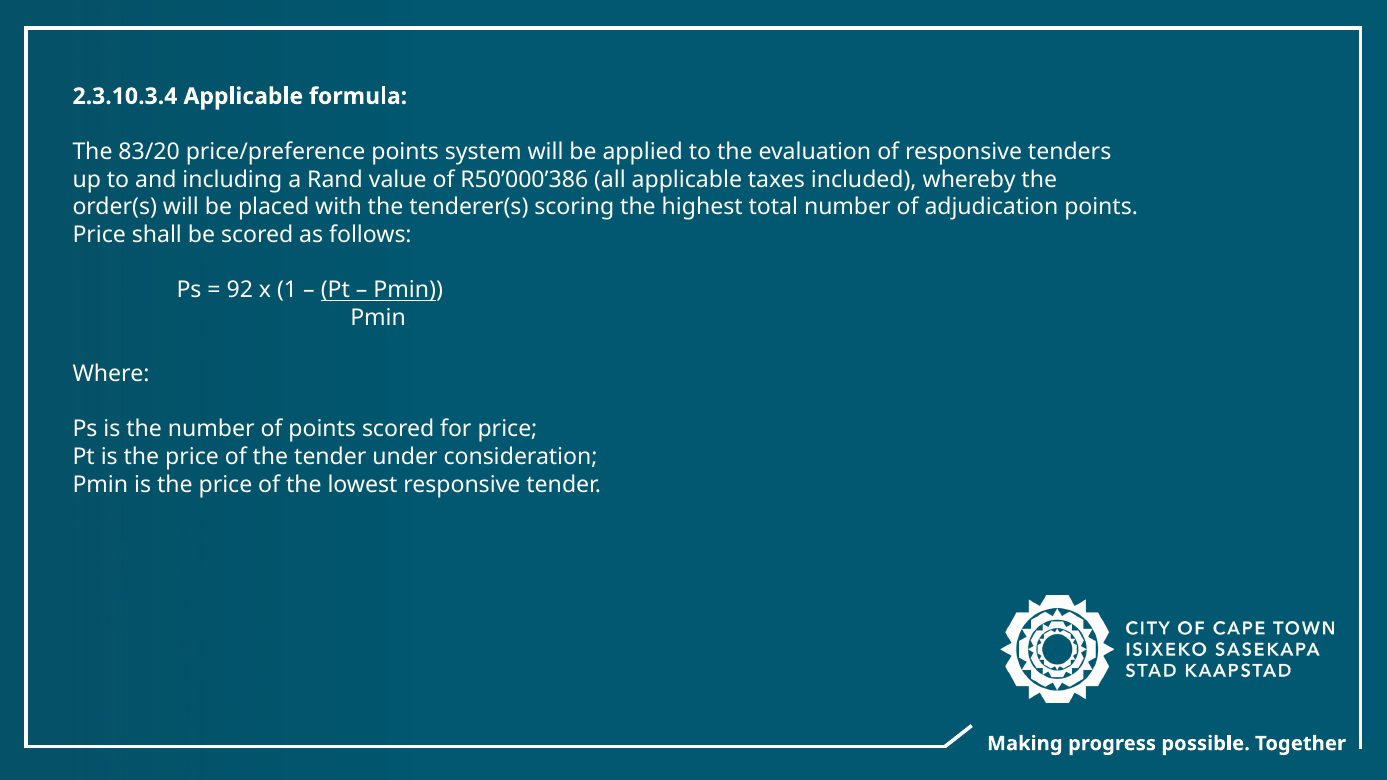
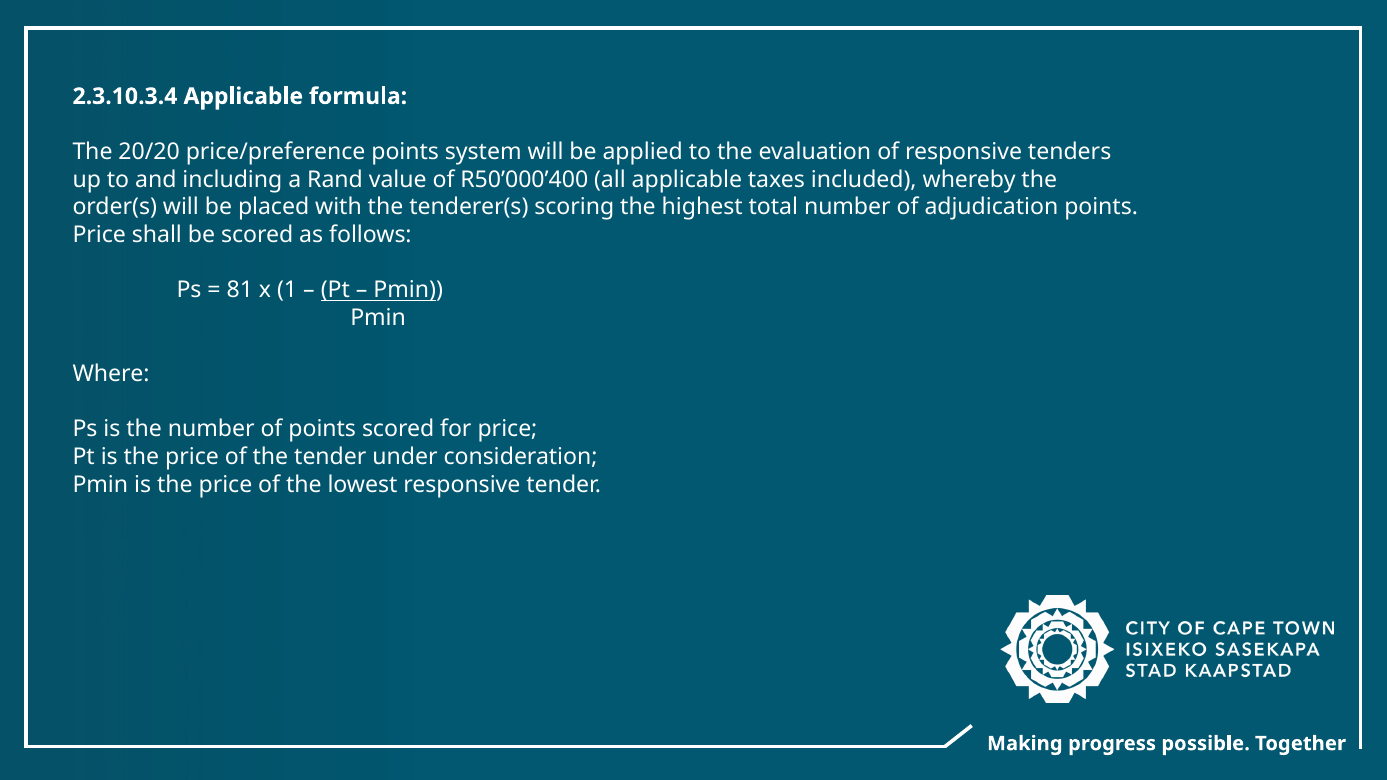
83/20: 83/20 -> 20/20 (149, 152)
R50’000’386: R50’000’386 -> R50’000’400 (524, 180)
92: 92 -> 81 (240, 290)
